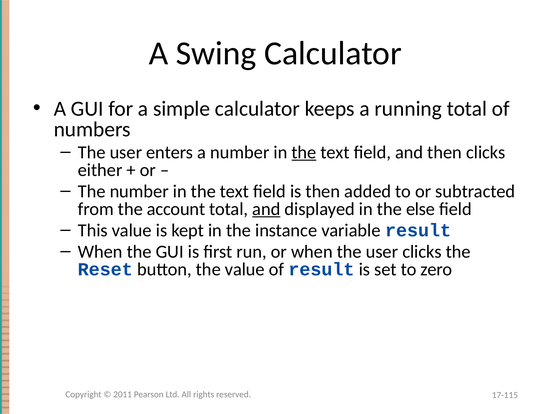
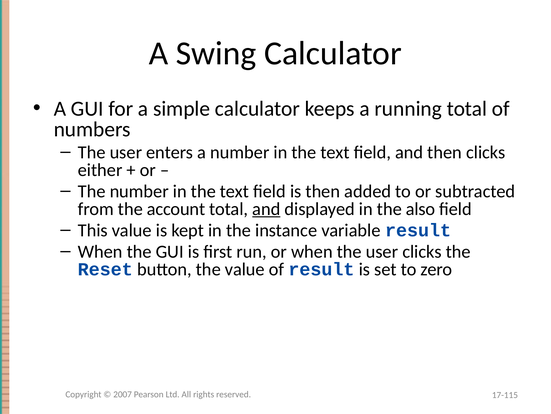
the underline: present -> none (304, 152)
else: else -> also (421, 209)
2011: 2011 -> 2007 (123, 394)
